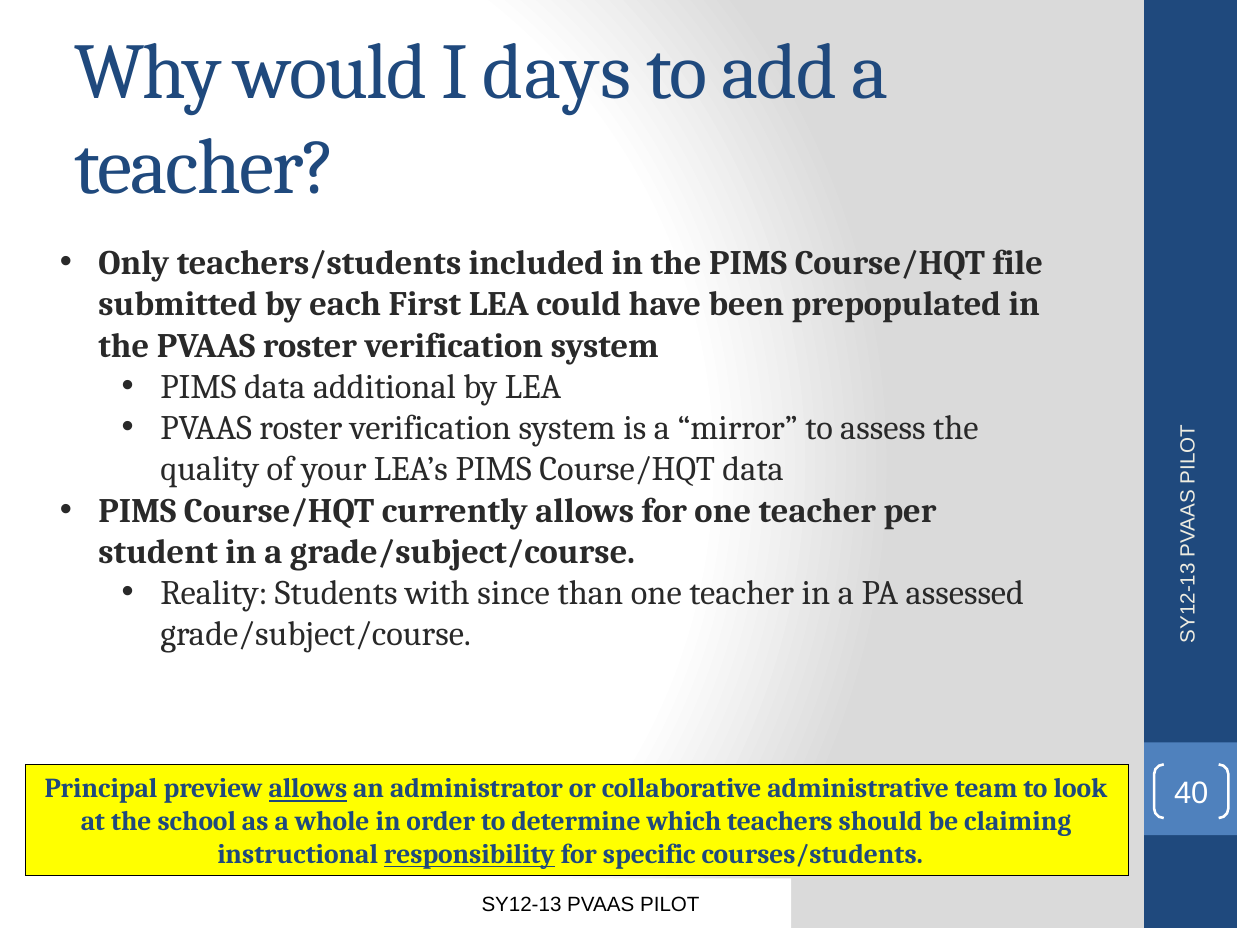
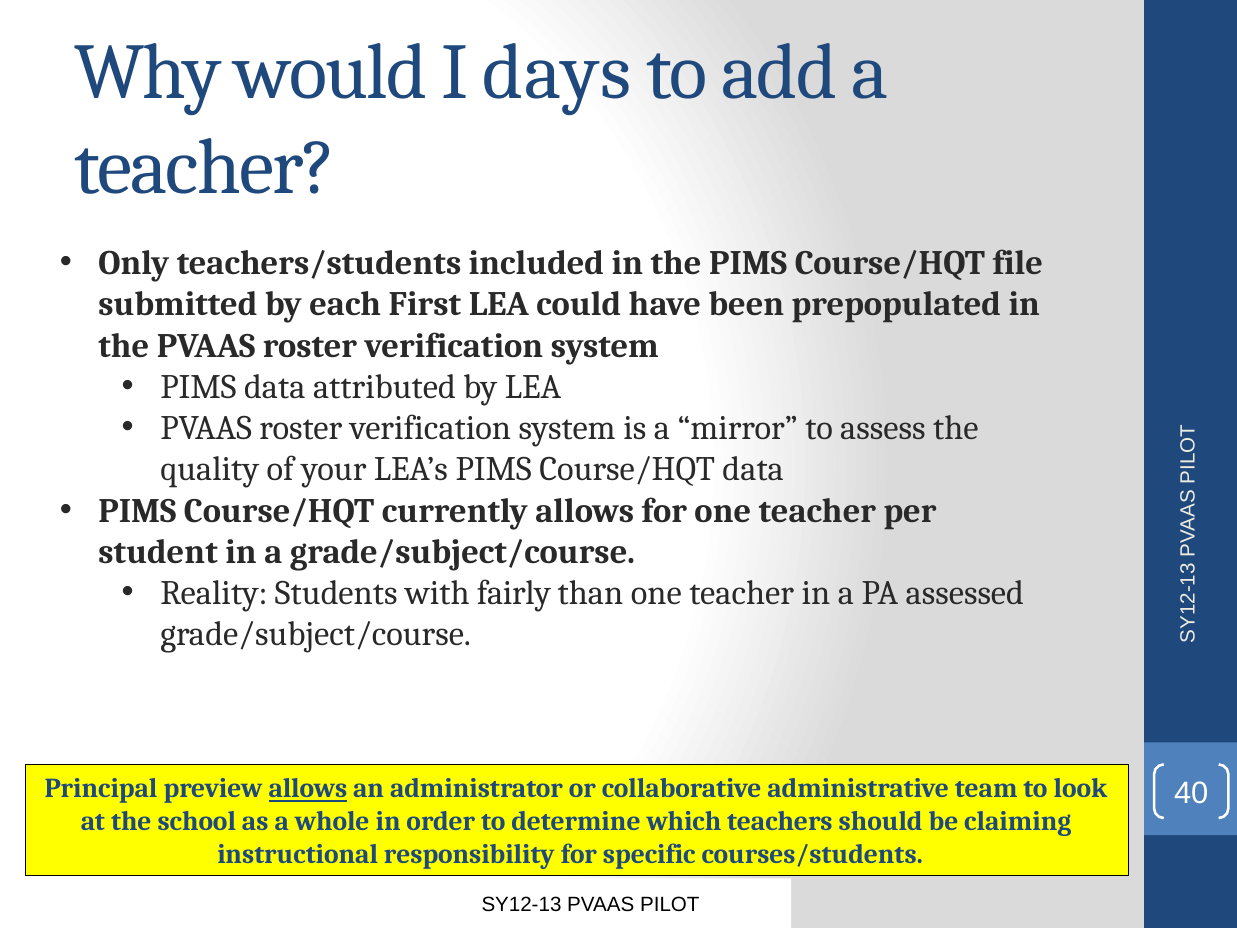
additional: additional -> attributed (384, 387)
since: since -> fairly (514, 593)
responsibility underline: present -> none (469, 855)
